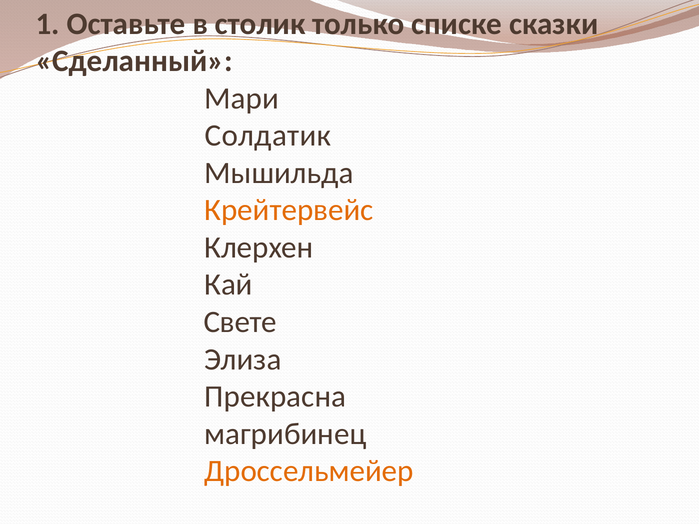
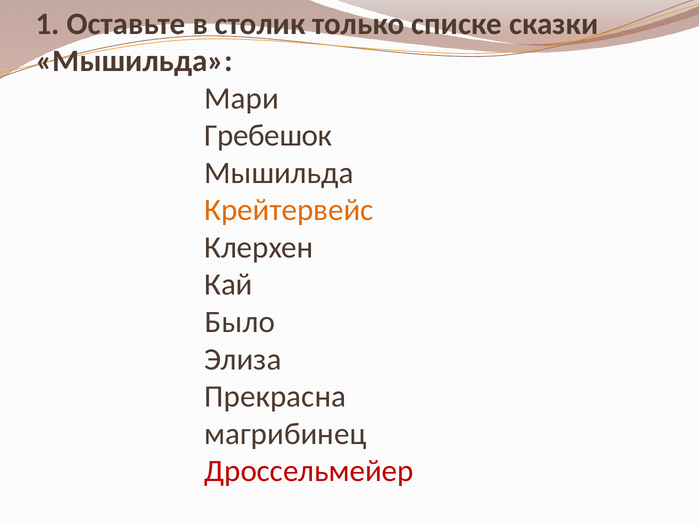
Сделанный: Сделанный -> Мышильда (134, 61)
Солдатик: Солдатик -> Гребешок (268, 136)
Свете: Свете -> Было (240, 322)
Дроссельмейер colour: orange -> red (309, 471)
